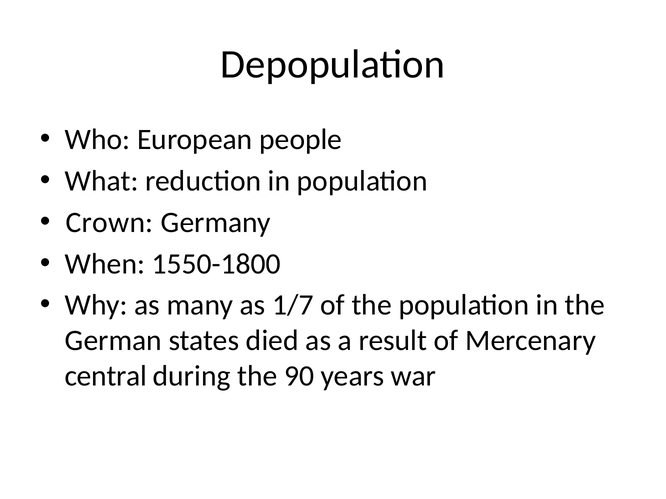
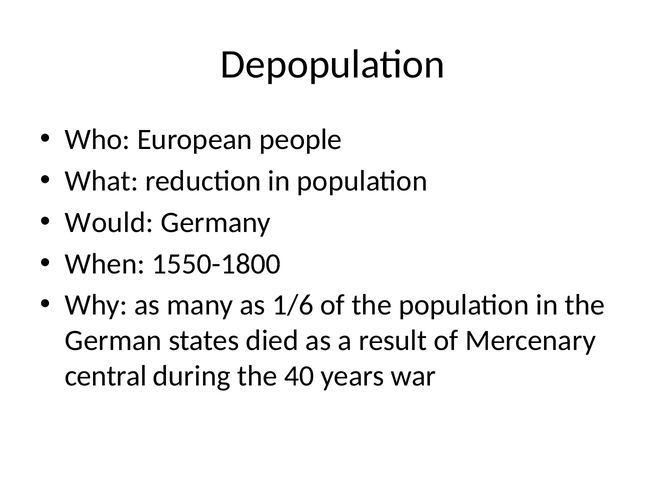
Crown: Crown -> Would (109, 223)
1/7: 1/7 -> 1/6 (293, 306)
90: 90 -> 40 (299, 377)
